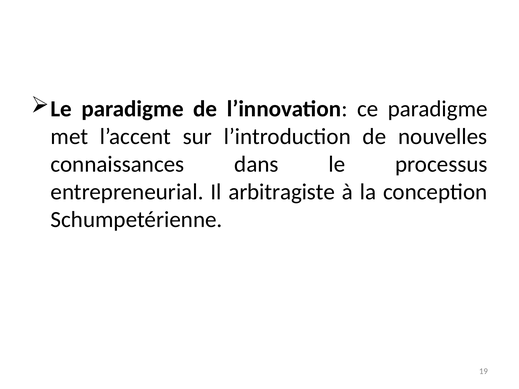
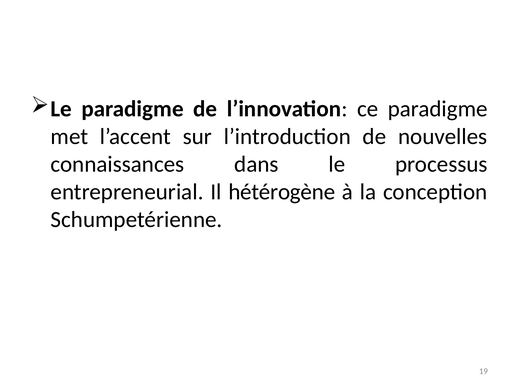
arbitragiste: arbitragiste -> hétérogène (282, 192)
